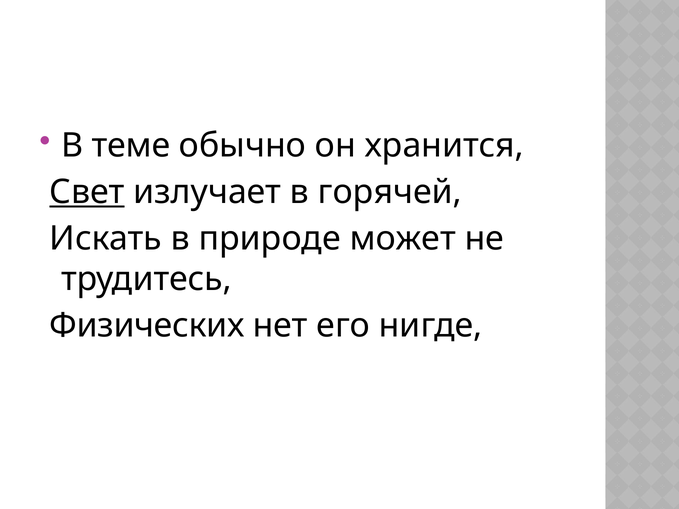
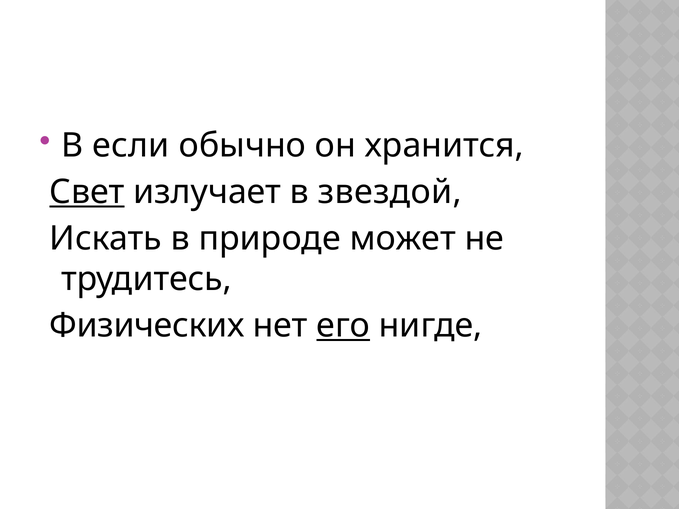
теме: теме -> если (131, 146)
горячей: горячей -> звездой (390, 192)
его underline: none -> present (343, 326)
